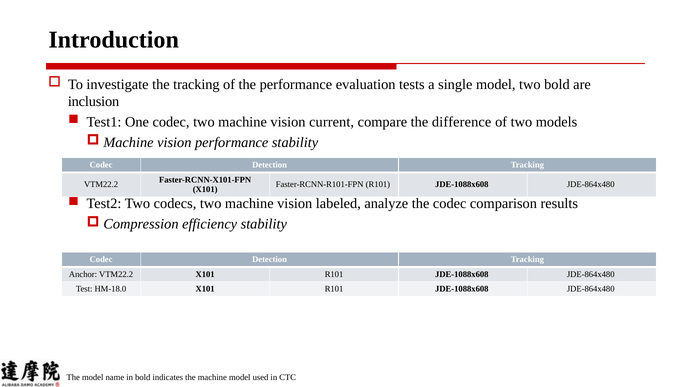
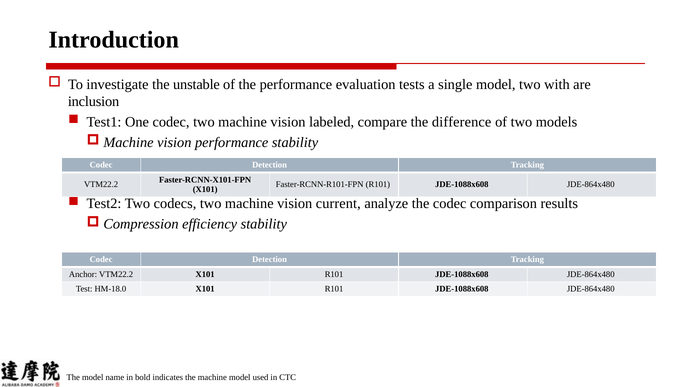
the tracking: tracking -> unstable (196, 84)
two bold: bold -> with (557, 84)
current: current -> labeled (332, 122)
labeled: labeled -> current (338, 204)
